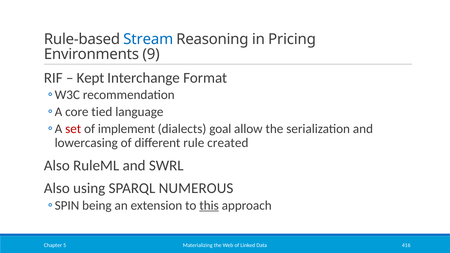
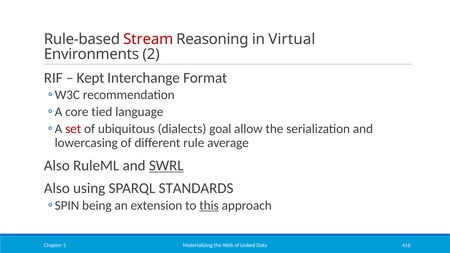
Stream colour: blue -> red (148, 39)
Pricing: Pricing -> Virtual (292, 39)
9: 9 -> 2 (151, 54)
implement: implement -> ubiquitous (126, 129)
created: created -> average (228, 143)
SWRL underline: none -> present (166, 166)
NUMEROUS: NUMEROUS -> STANDARDS (196, 188)
